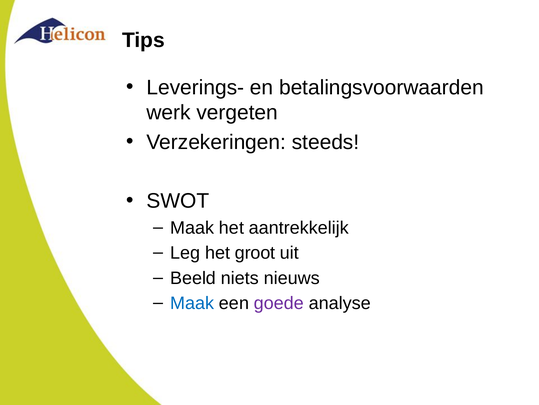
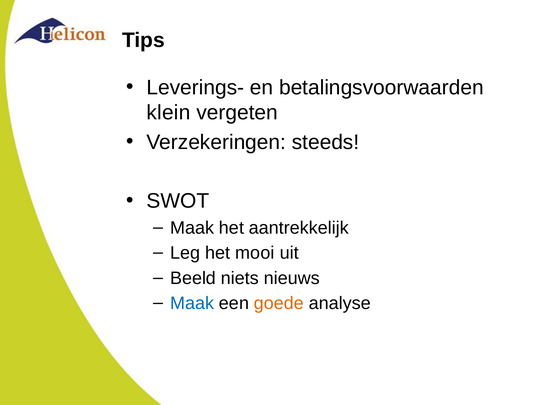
werk: werk -> klein (169, 112)
groot: groot -> mooi (255, 252)
goede colour: purple -> orange (279, 303)
